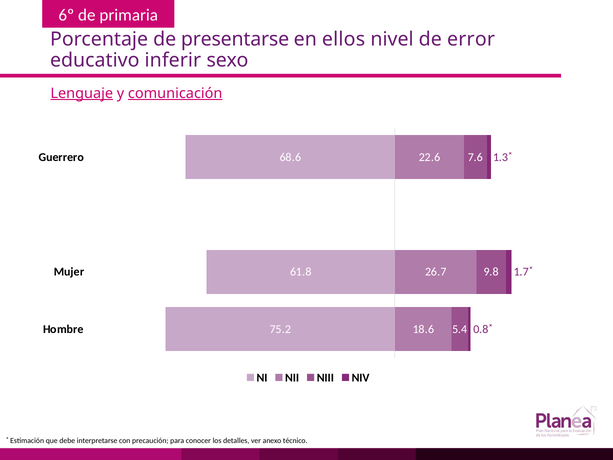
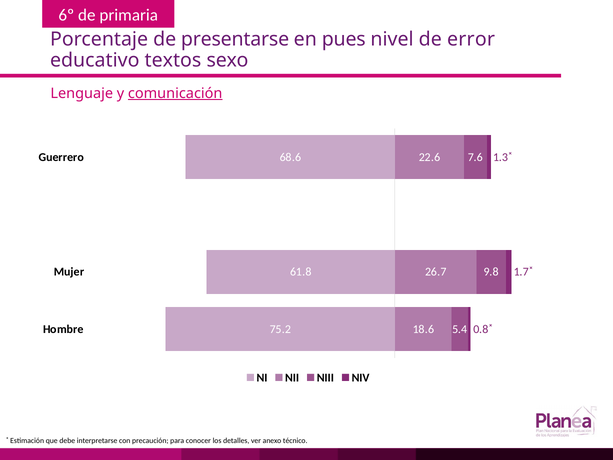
ellos: ellos -> pues (344, 39)
inferir: inferir -> textos (173, 60)
Lenguaje underline: present -> none (82, 93)
